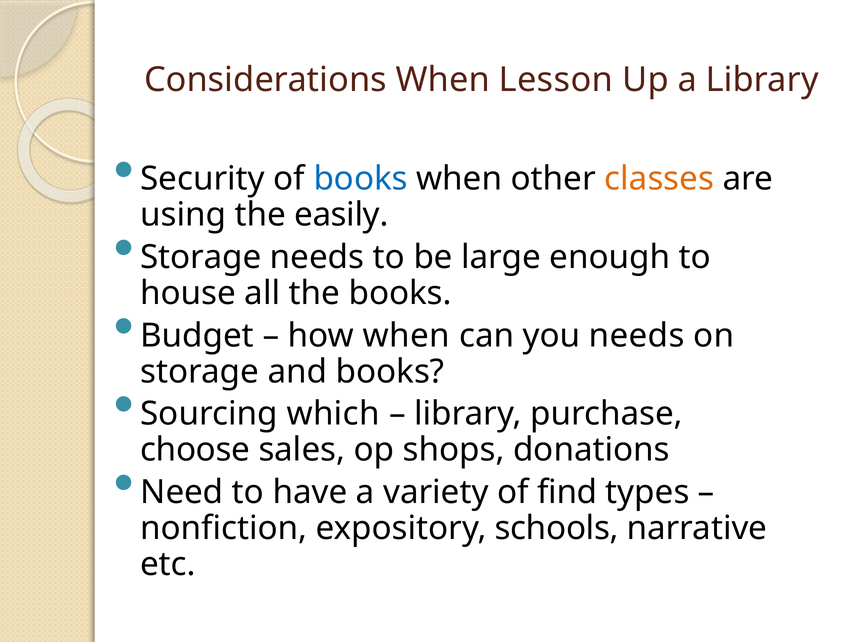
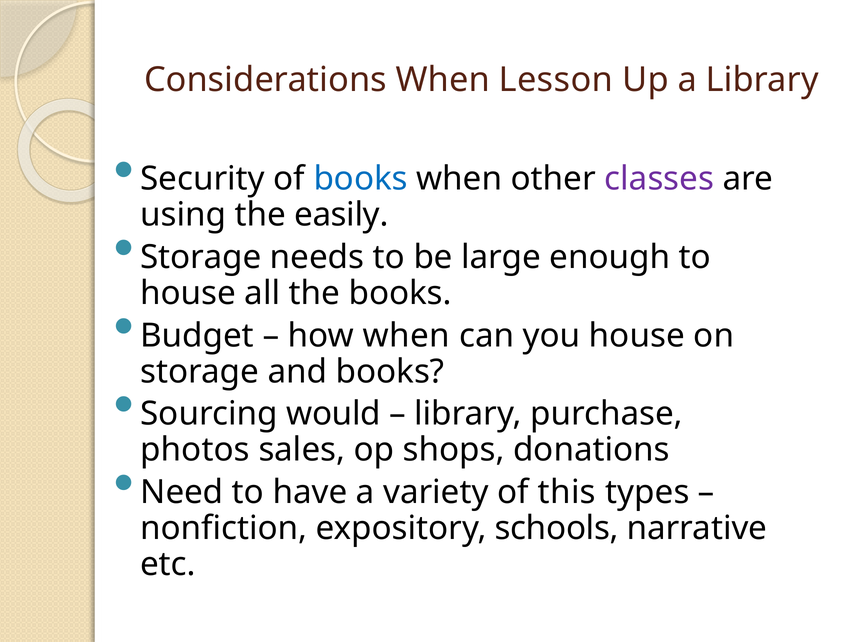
classes colour: orange -> purple (659, 179)
you needs: needs -> house (637, 335)
which: which -> would (333, 413)
choose: choose -> photos (195, 449)
find: find -> this (567, 492)
